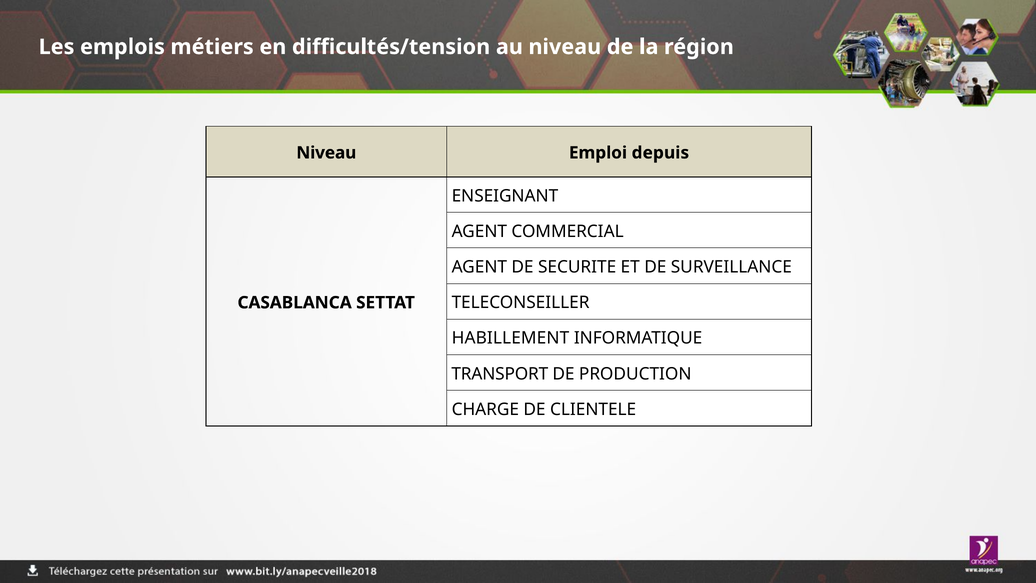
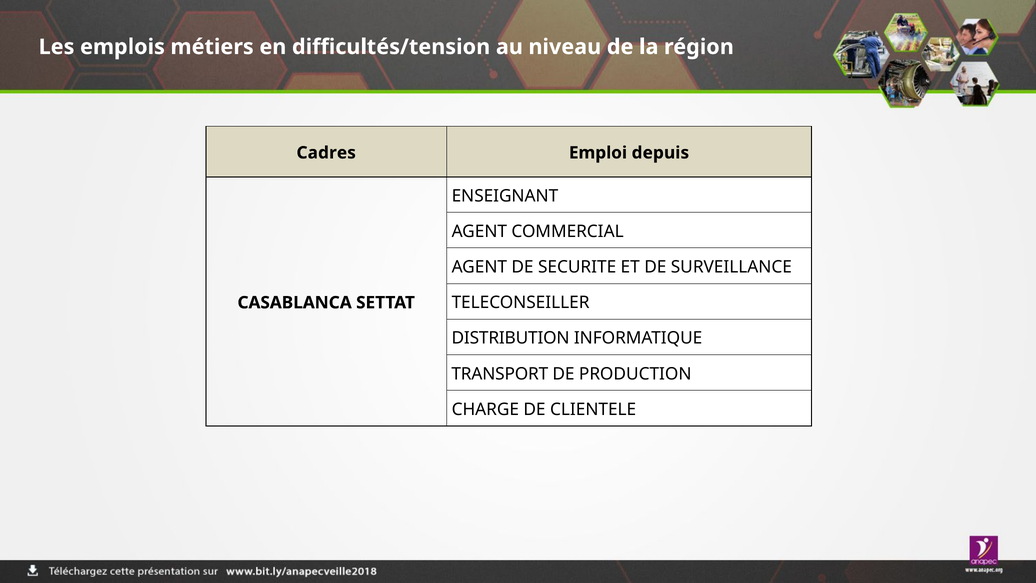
Niveau: Niveau -> Cadres (326, 153)
HABILLEMENT: HABILLEMENT -> DISTRIBUTION (511, 338)
